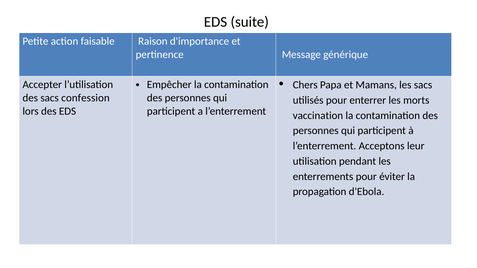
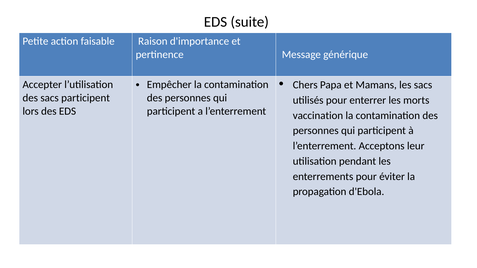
sacs confession: confession -> participent (86, 98)
